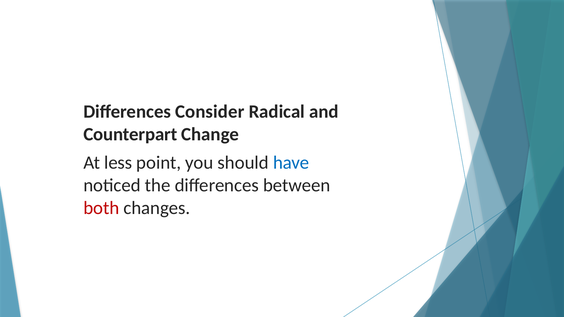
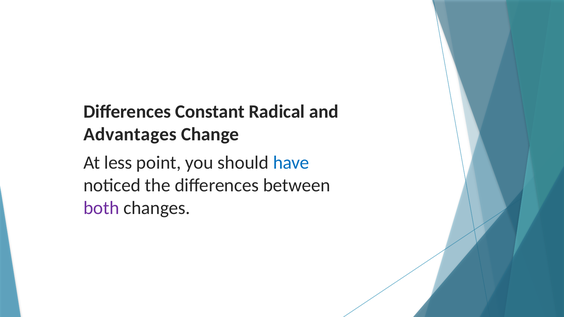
Consider: Consider -> Constant (210, 112)
Counterpart: Counterpart -> Advantages (130, 134)
both colour: red -> purple (101, 208)
